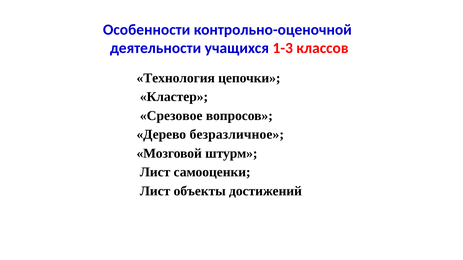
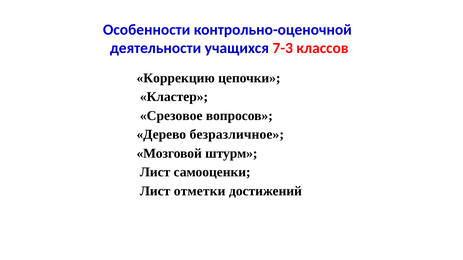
1-3: 1-3 -> 7-3 (283, 48)
Технология: Технология -> Коррекцию (176, 78)
объекты: объекты -> отметки (200, 191)
